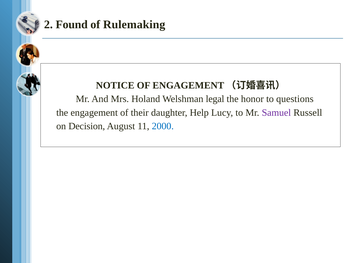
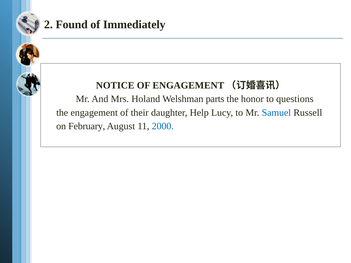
Rulemaking: Rulemaking -> Immediately (134, 25)
legal: legal -> parts (215, 99)
Samuel colour: purple -> blue (276, 113)
Decision: Decision -> February (87, 126)
